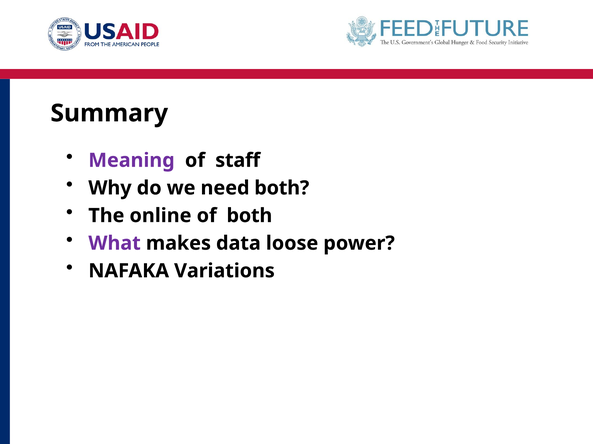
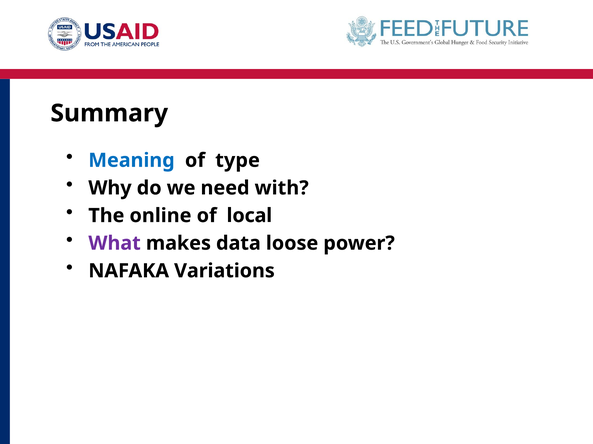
Meaning colour: purple -> blue (132, 161)
staff: staff -> type (238, 161)
need both: both -> with (282, 188)
of both: both -> local (249, 216)
